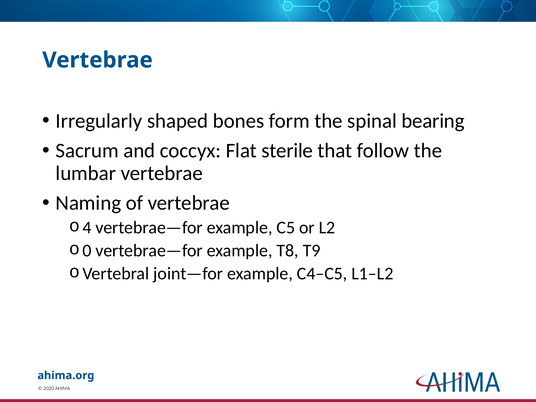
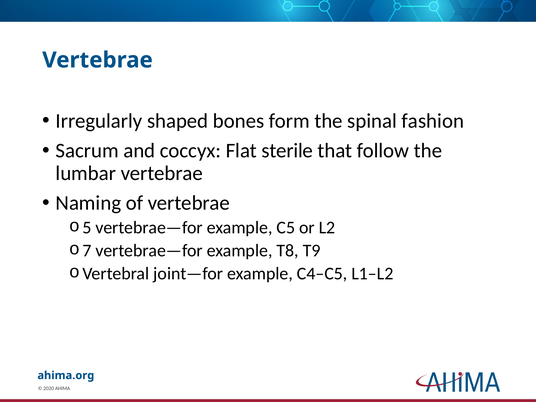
bearing: bearing -> fashion (433, 121)
4: 4 -> 5 (87, 228)
0: 0 -> 7 (87, 251)
